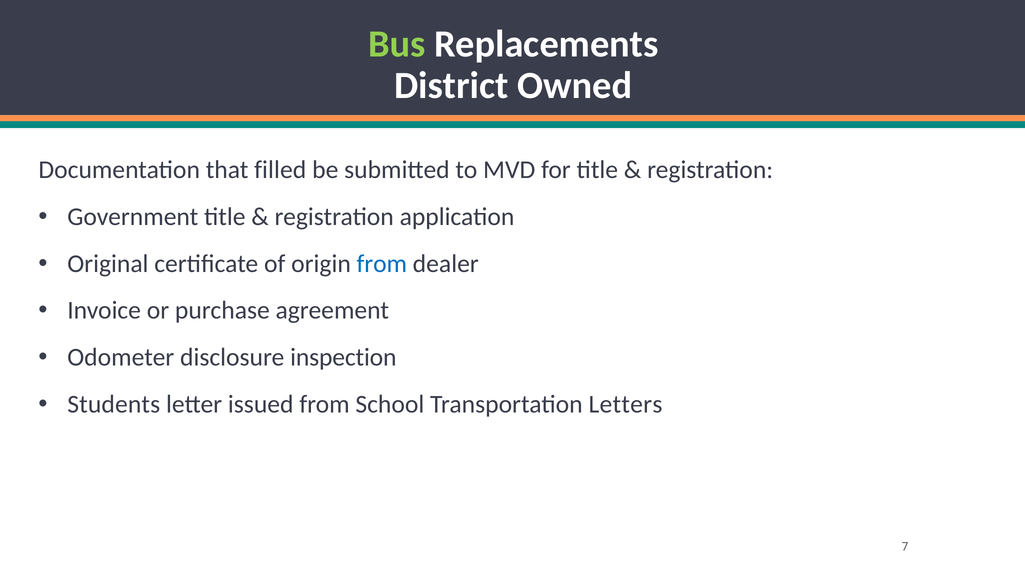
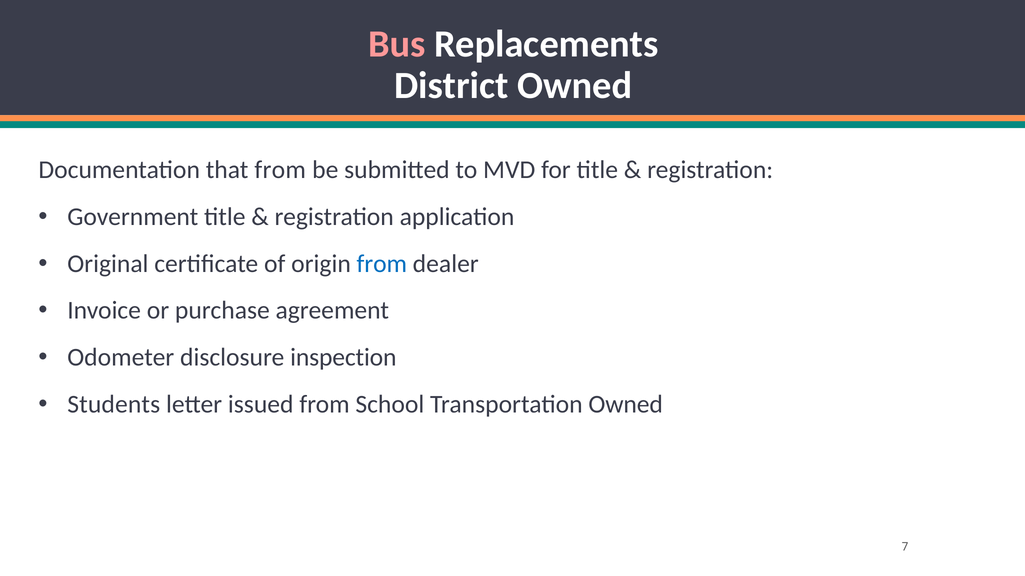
Bus colour: light green -> pink (397, 44)
that filled: filled -> from (280, 170)
Transportation Letters: Letters -> Owned (626, 405)
